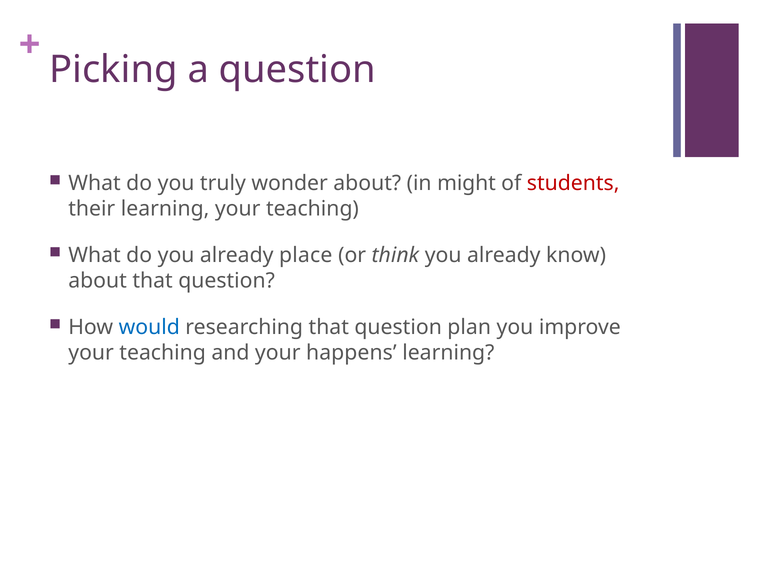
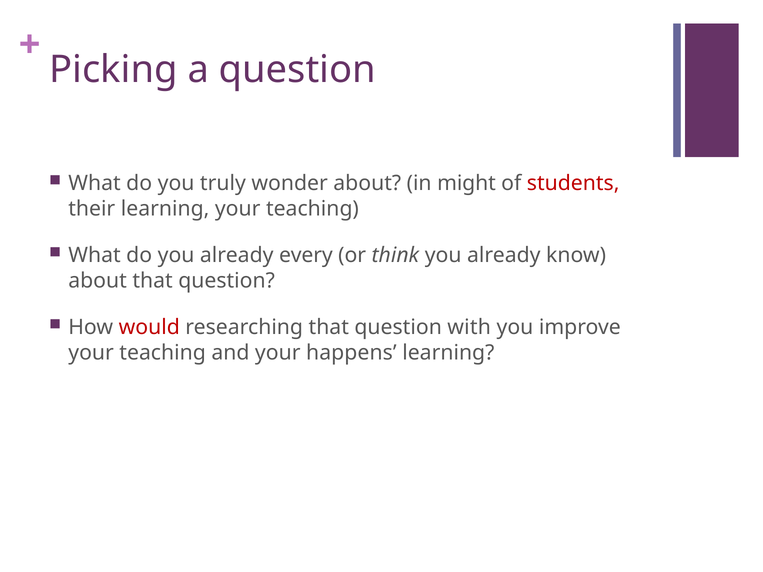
place: place -> every (306, 255)
would colour: blue -> red (149, 328)
plan: plan -> with (469, 328)
